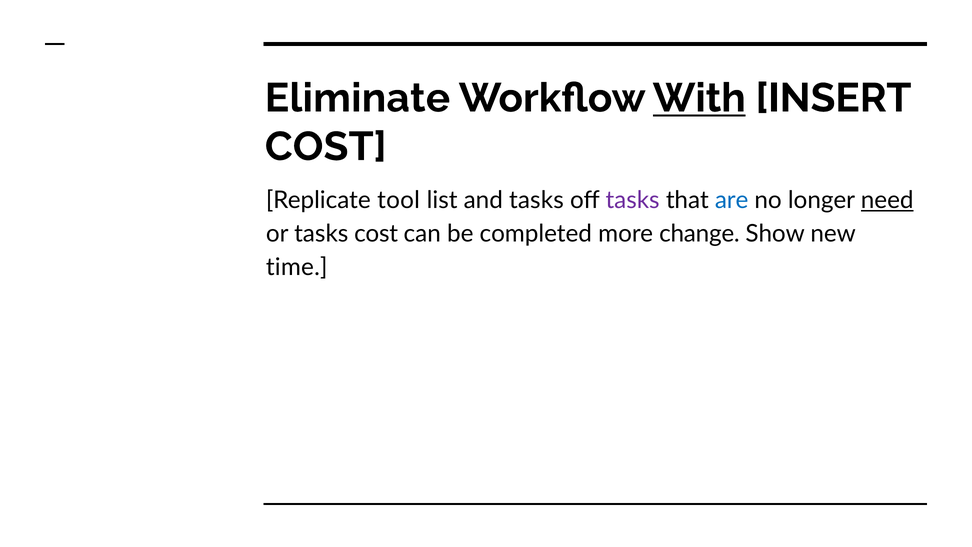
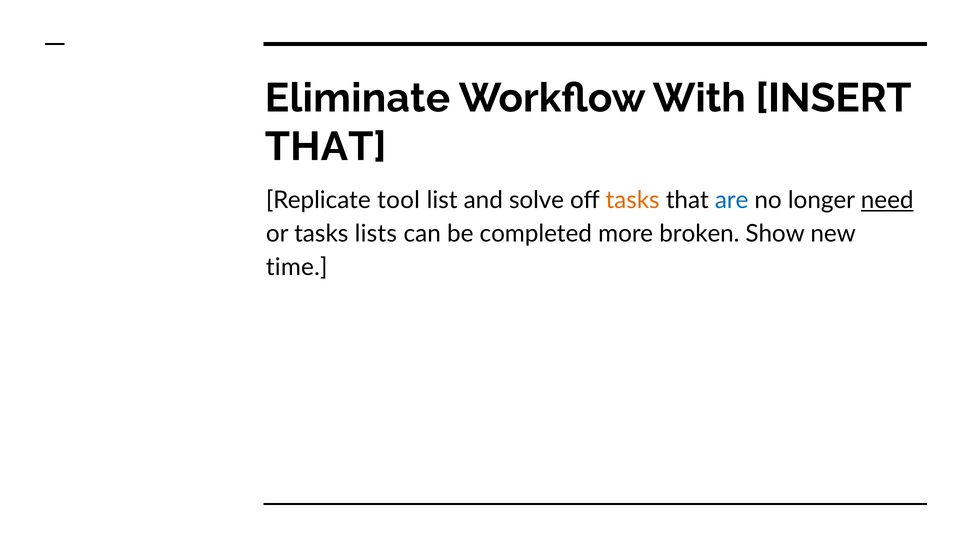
With underline: present -> none (699, 98)
COST: COST -> THAT (326, 147)
and tasks: tasks -> solve (537, 200)
tasks colour: purple -> orange (633, 200)
tasks cost: cost -> lists (376, 234)
change: change -> broken (699, 234)
